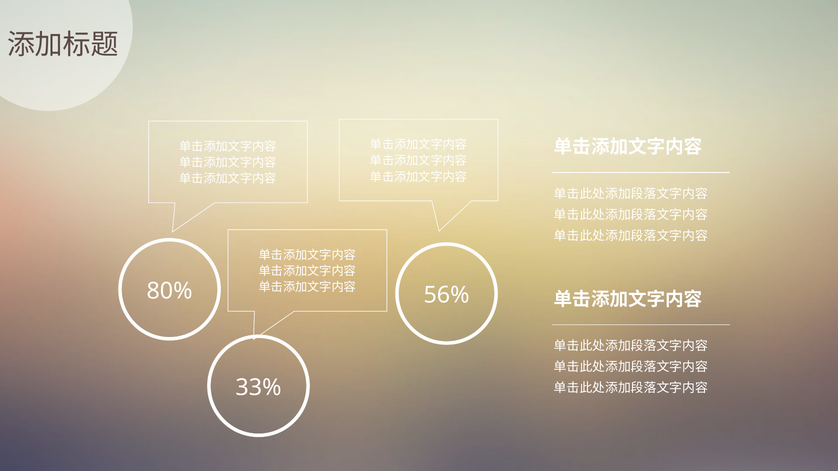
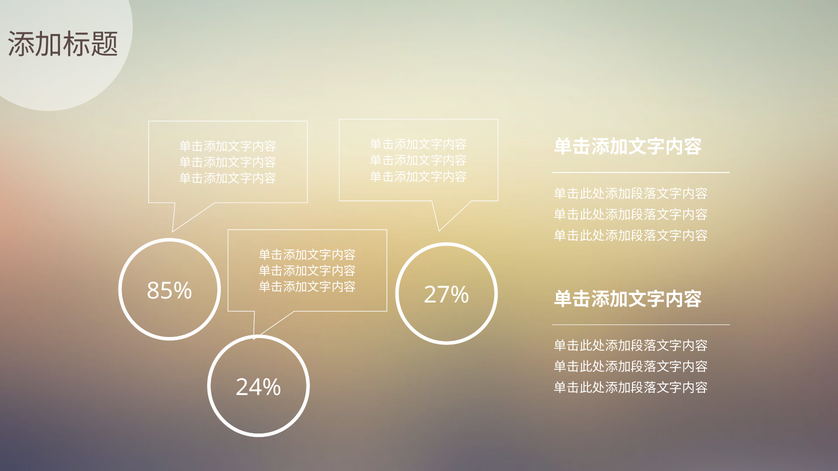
56%: 56% -> 27% (447, 295)
80%: 80% -> 85% (170, 291)
33%: 33% -> 24% (258, 388)
